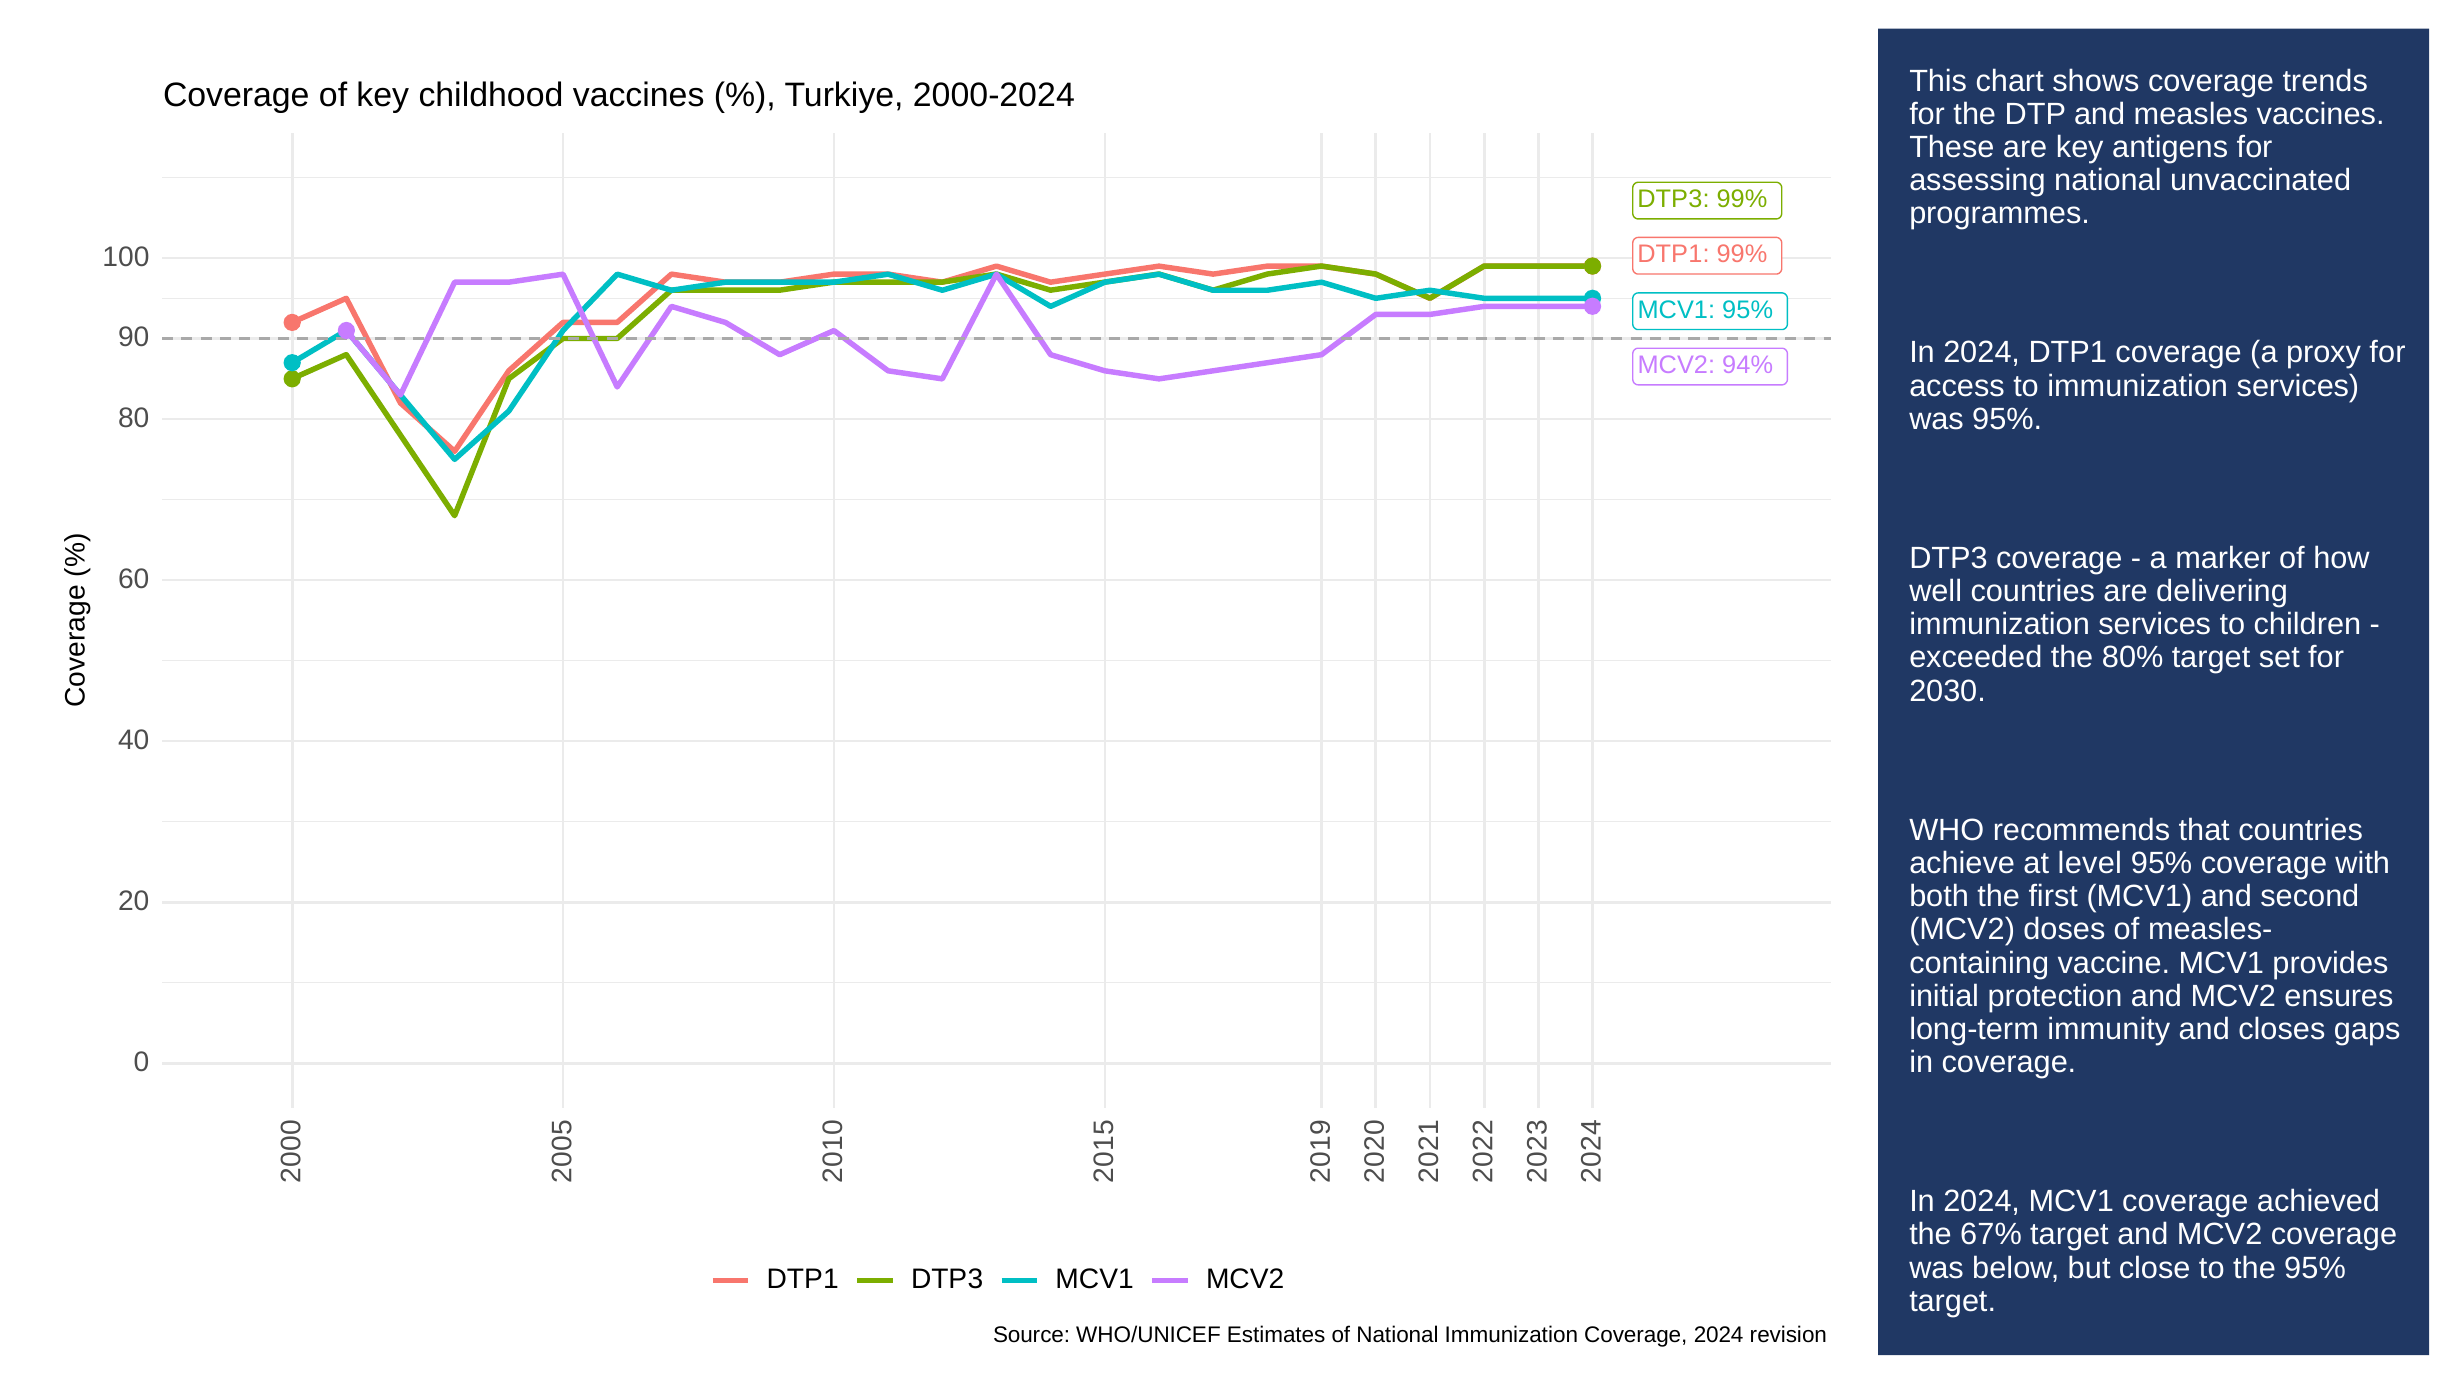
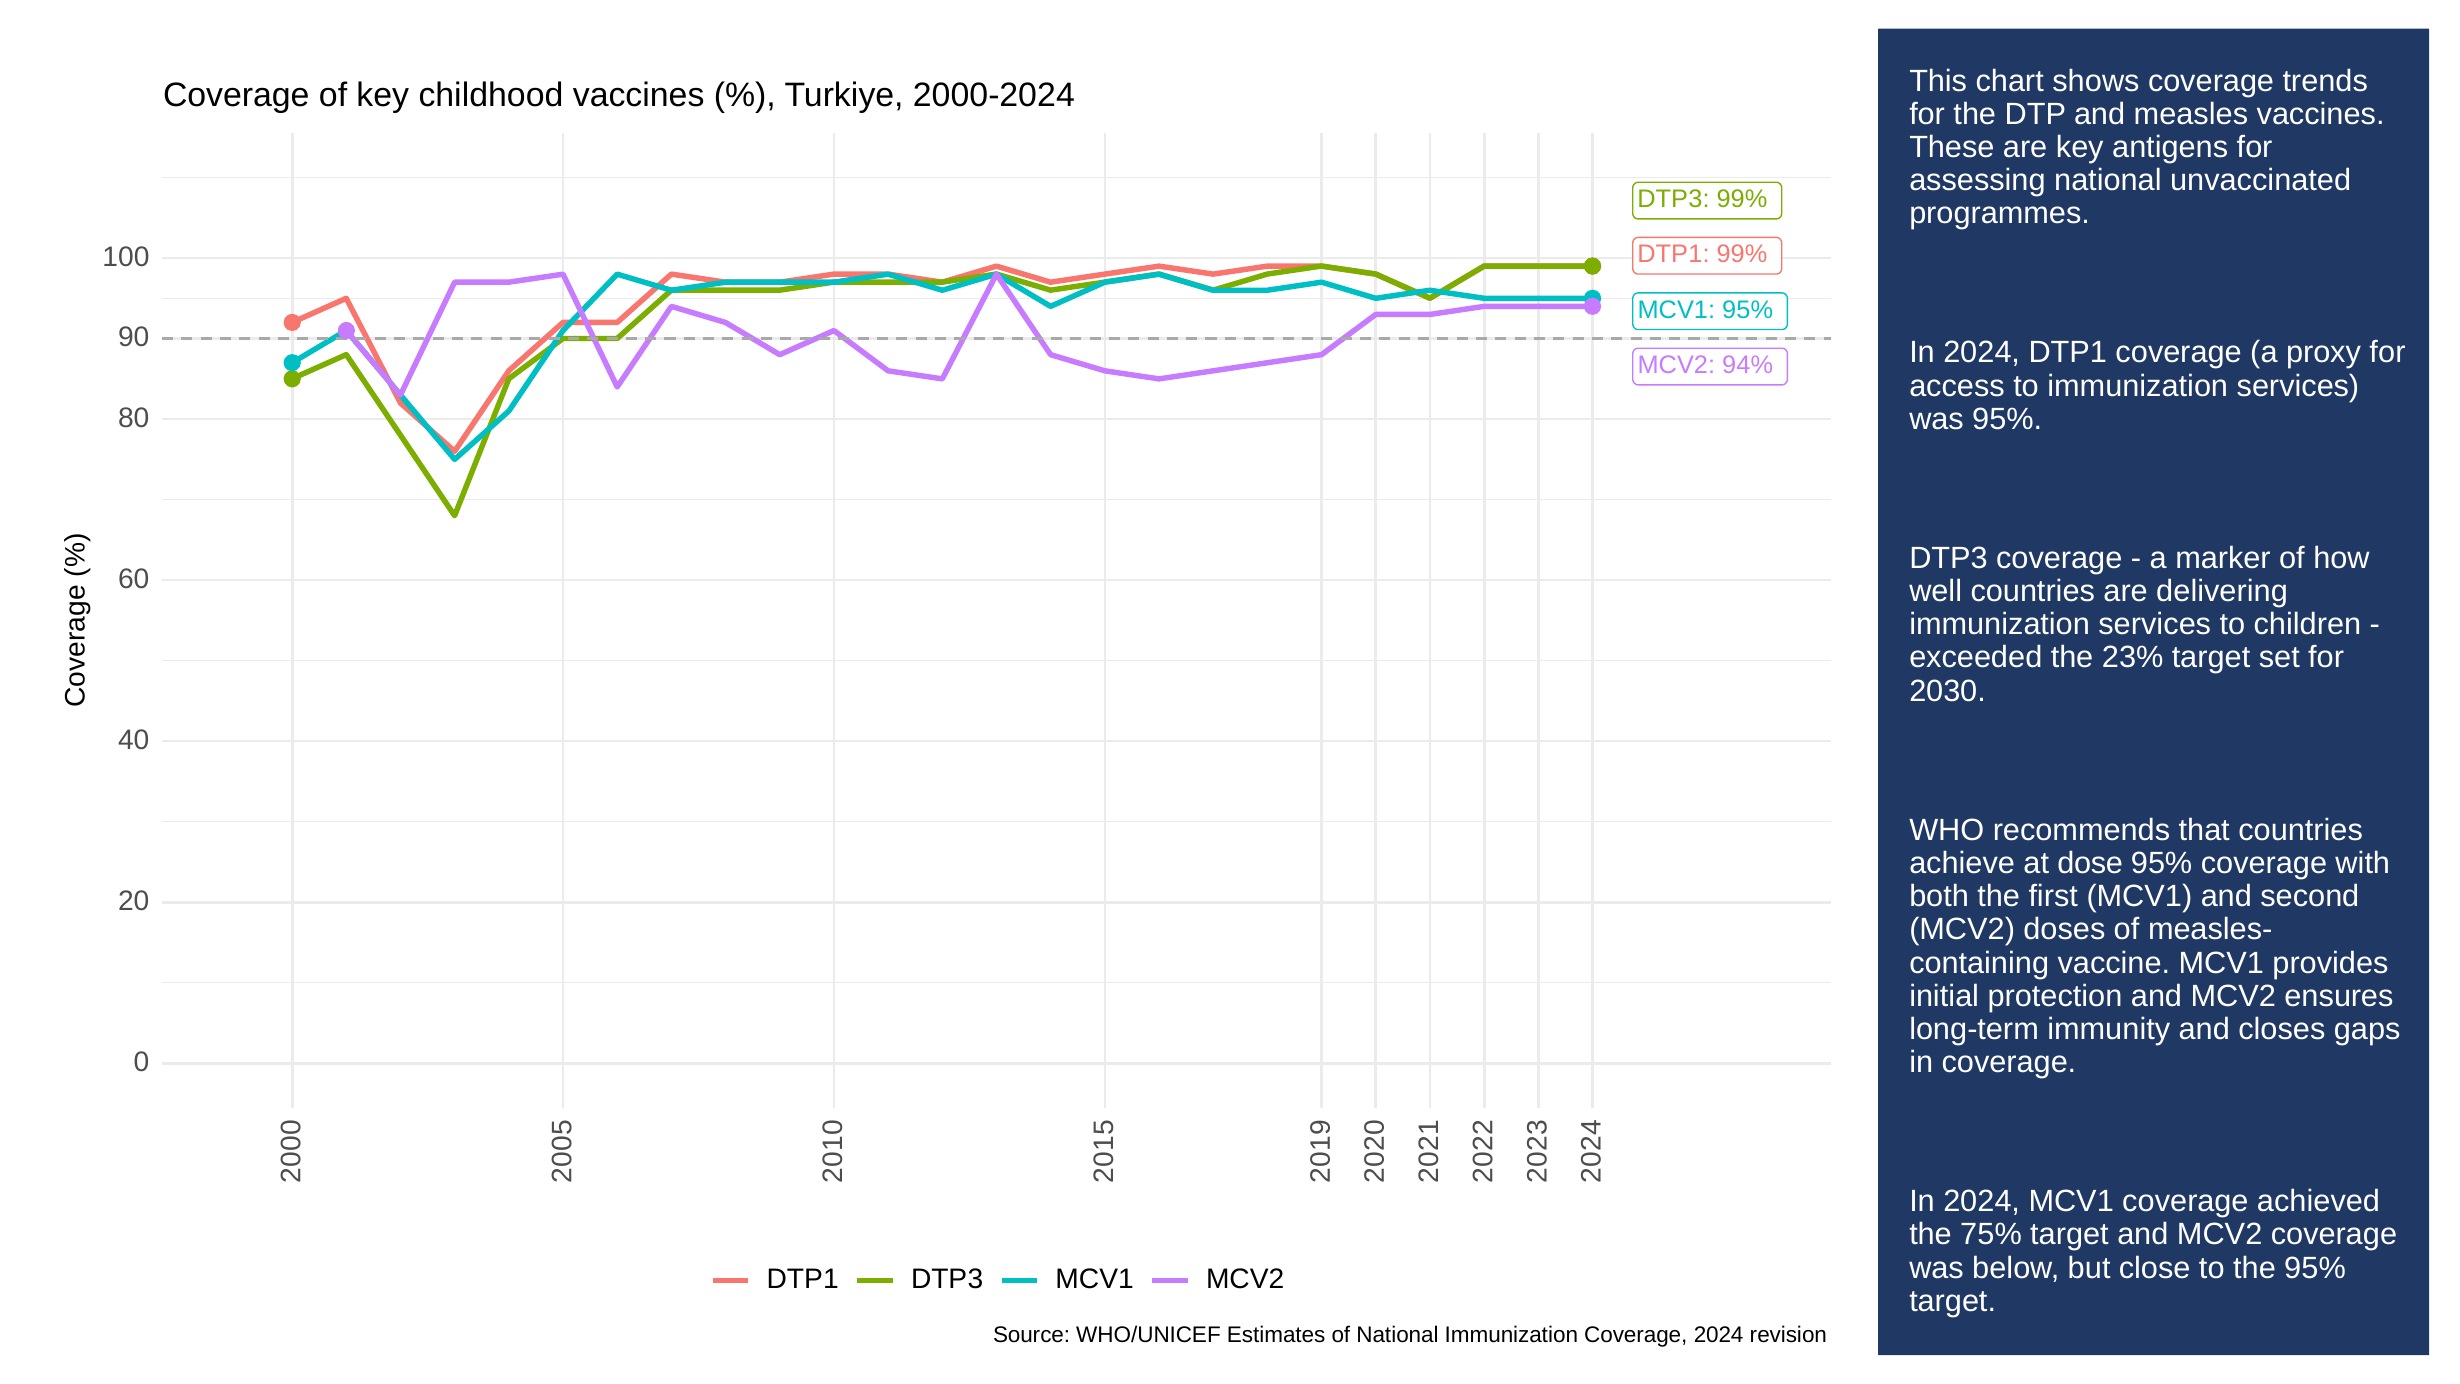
80%: 80% -> 23% (2133, 658)
level: level -> dose (2090, 863)
67%: 67% -> 75% (1991, 1234)
